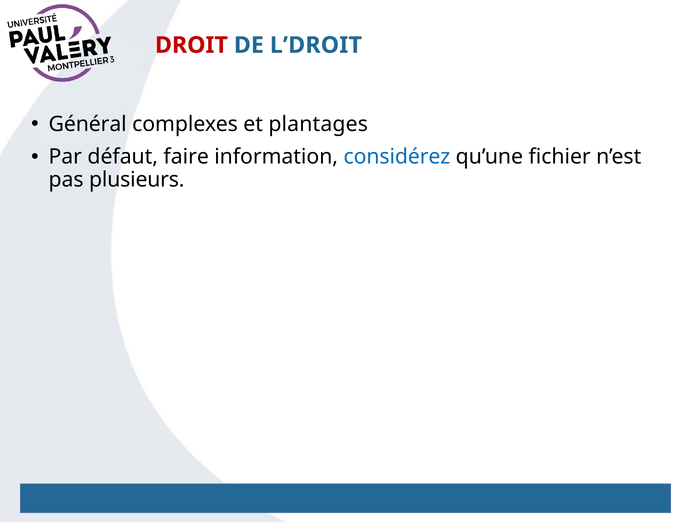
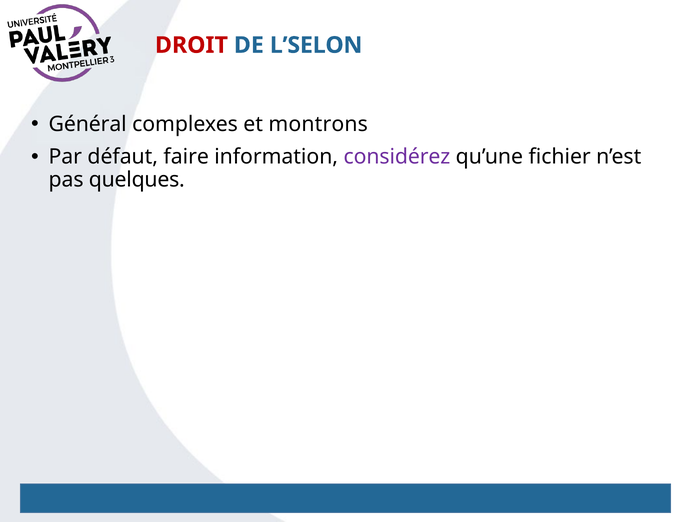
L’DROIT: L’DROIT -> L’SELON (316, 45)
plantages: plantages -> montrons (318, 124)
considérez colour: blue -> purple (397, 157)
plusieurs: plusieurs -> quelques (137, 180)
